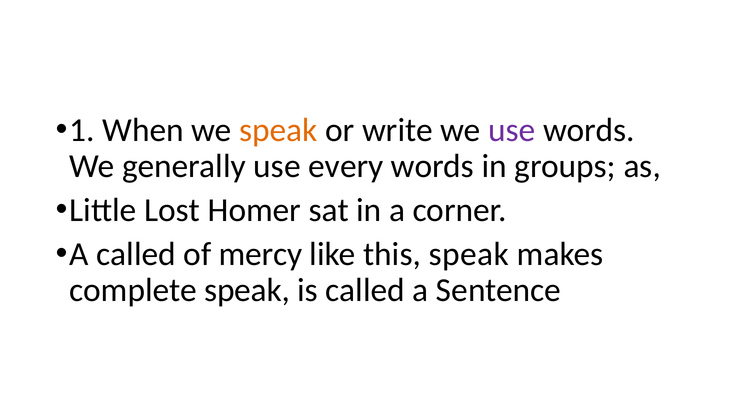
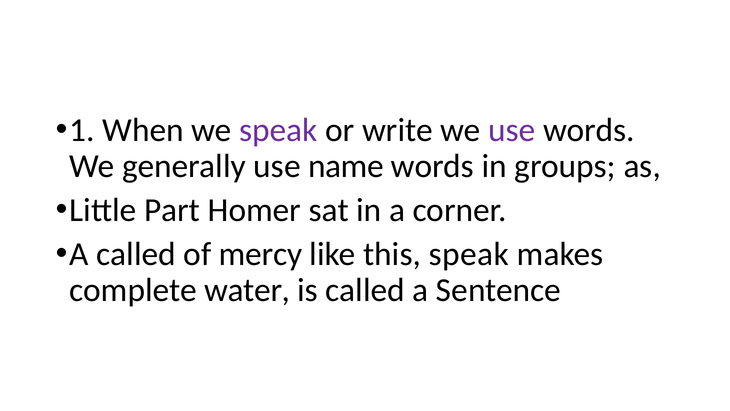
speak colour: orange -> purple (278, 130)
every: every -> name (346, 166)
Lost: Lost -> Part (172, 210)
complete speak: speak -> water (247, 290)
